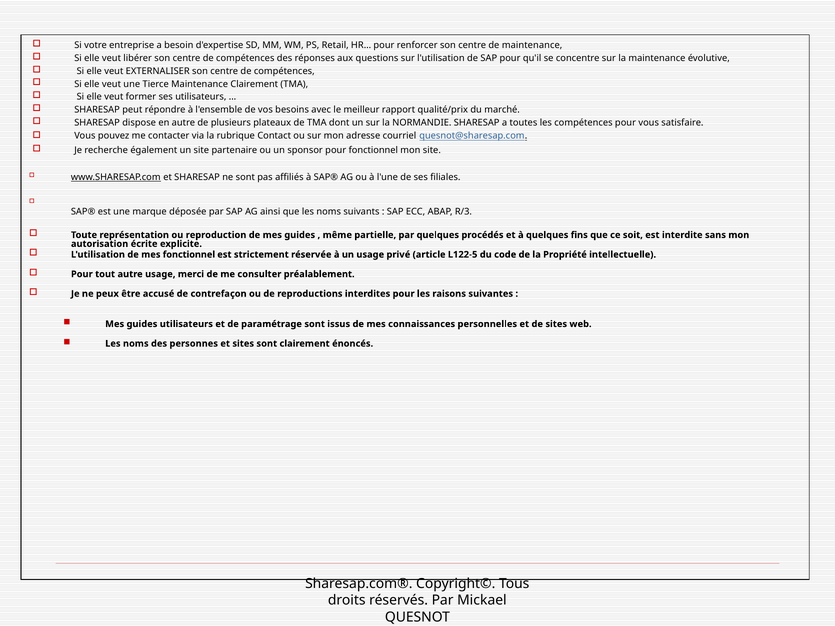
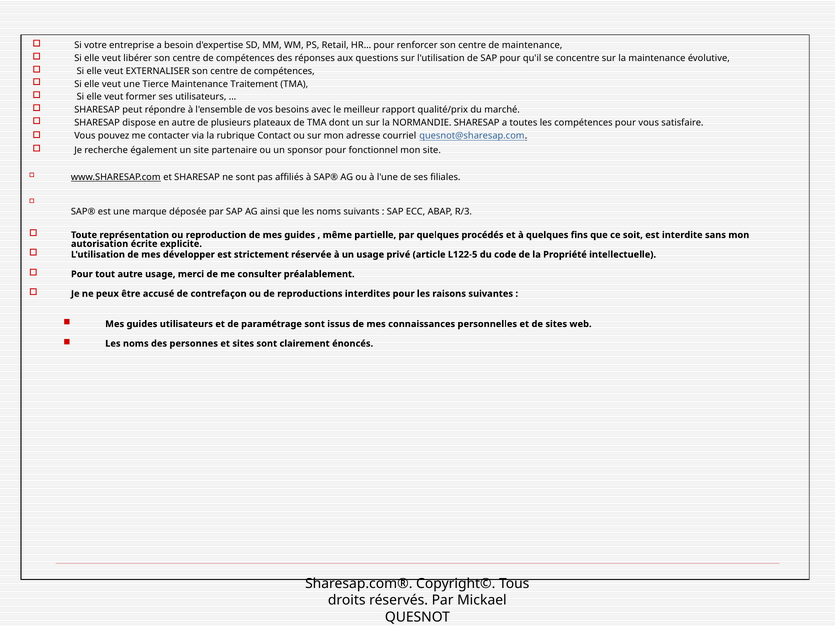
Maintenance Clairement: Clairement -> Traitement (254, 84)
mes fonctionnel: fonctionnel -> développer (189, 255)
